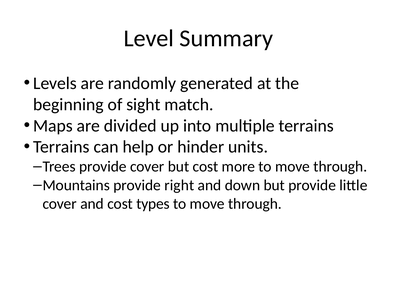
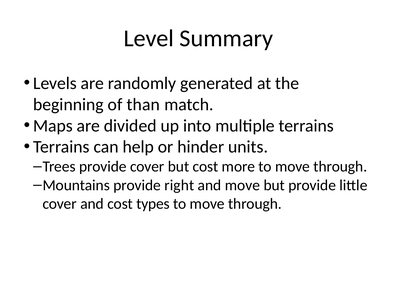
sight: sight -> than (143, 104)
and down: down -> move (242, 185)
